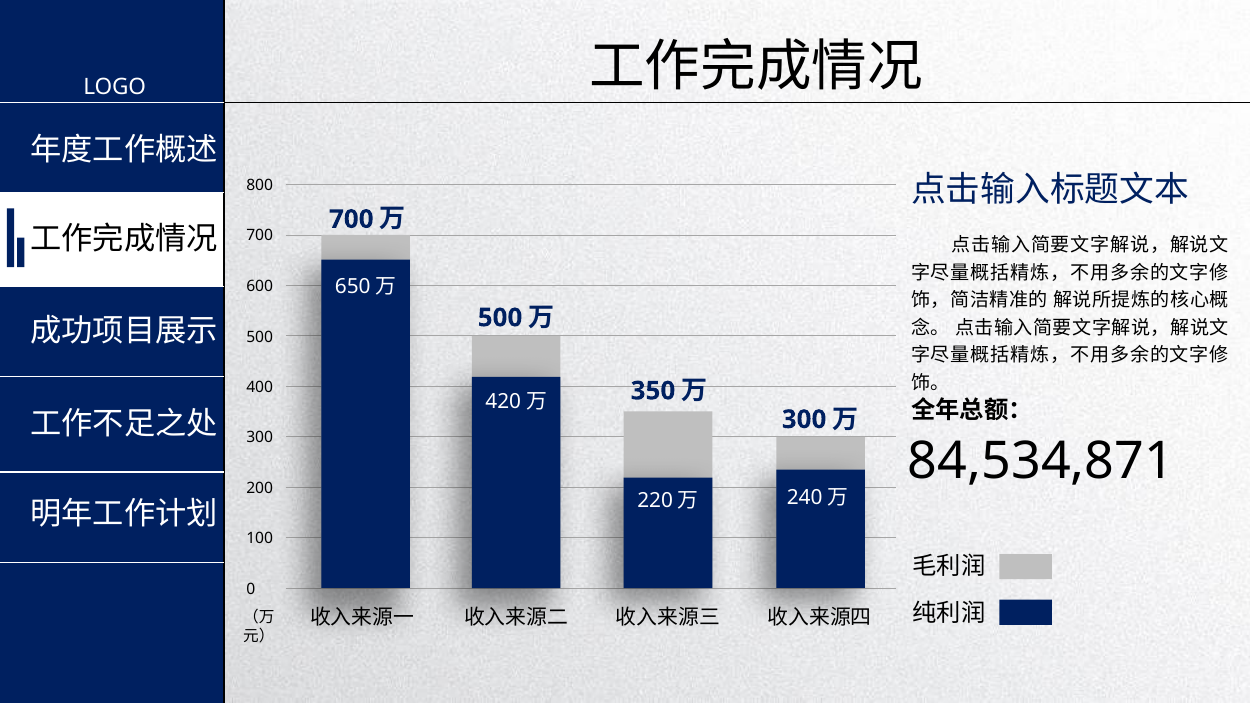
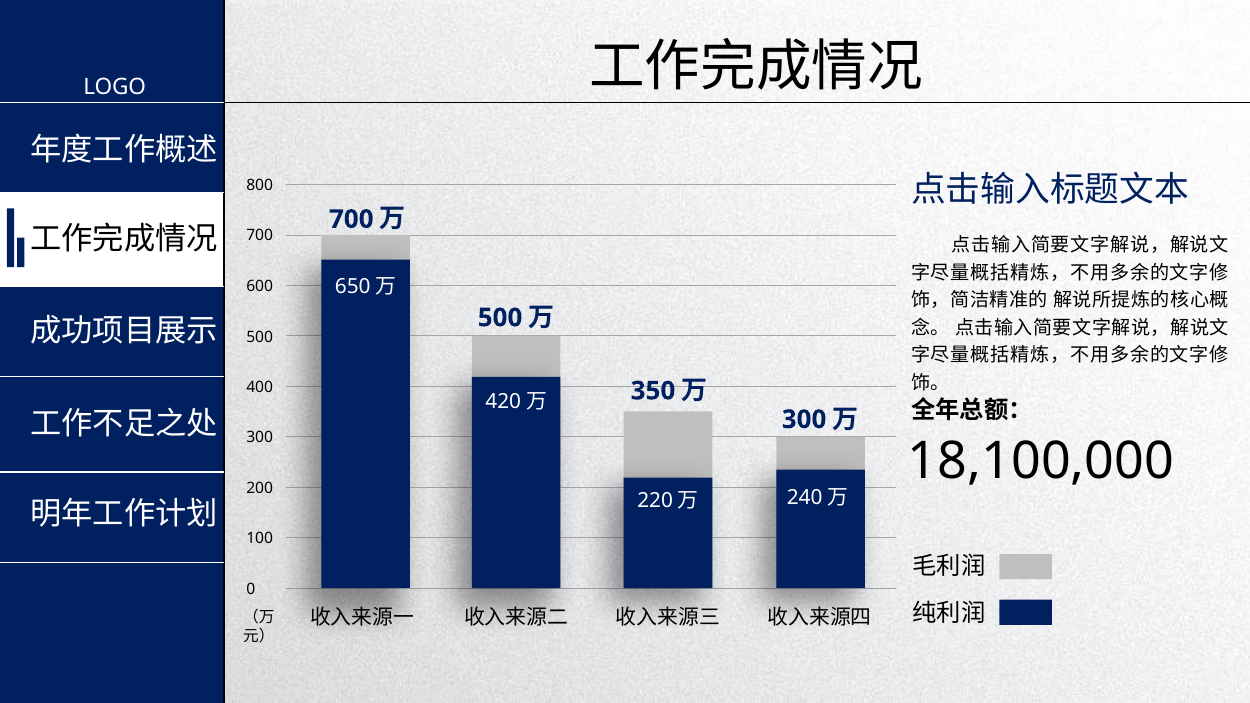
84,534,871: 84,534,871 -> 18,100,000 (1041, 461)
